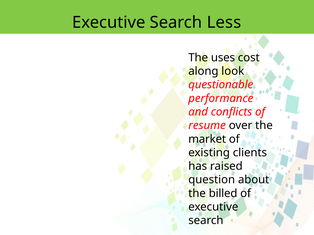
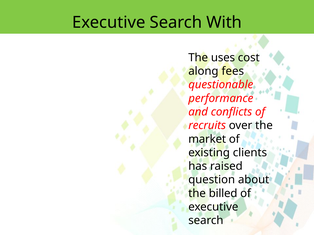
Less: Less -> With (224, 22)
look: look -> fees (233, 71)
resume: resume -> recruits (207, 126)
